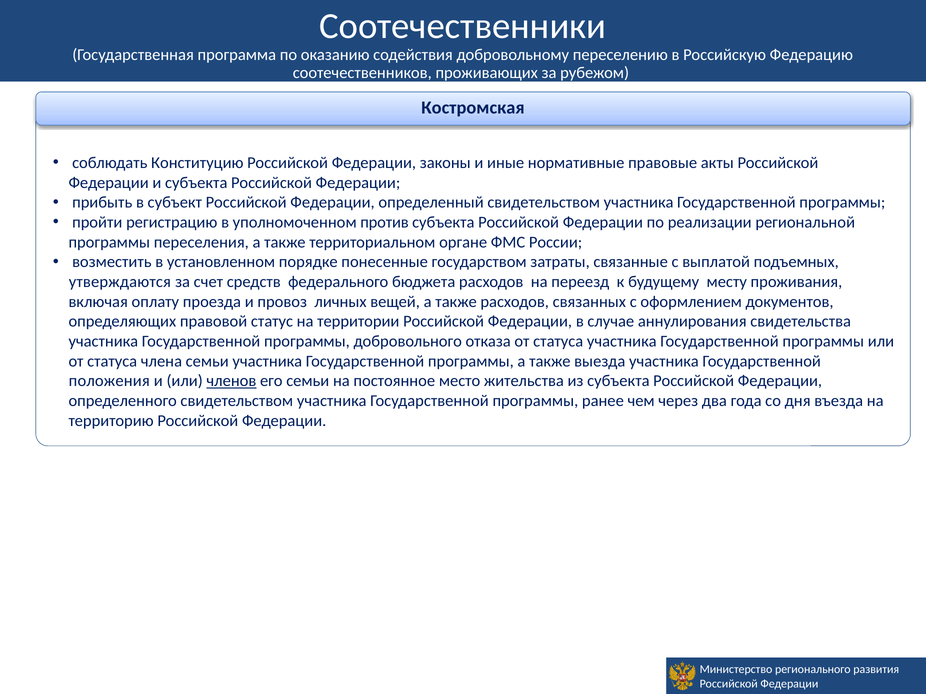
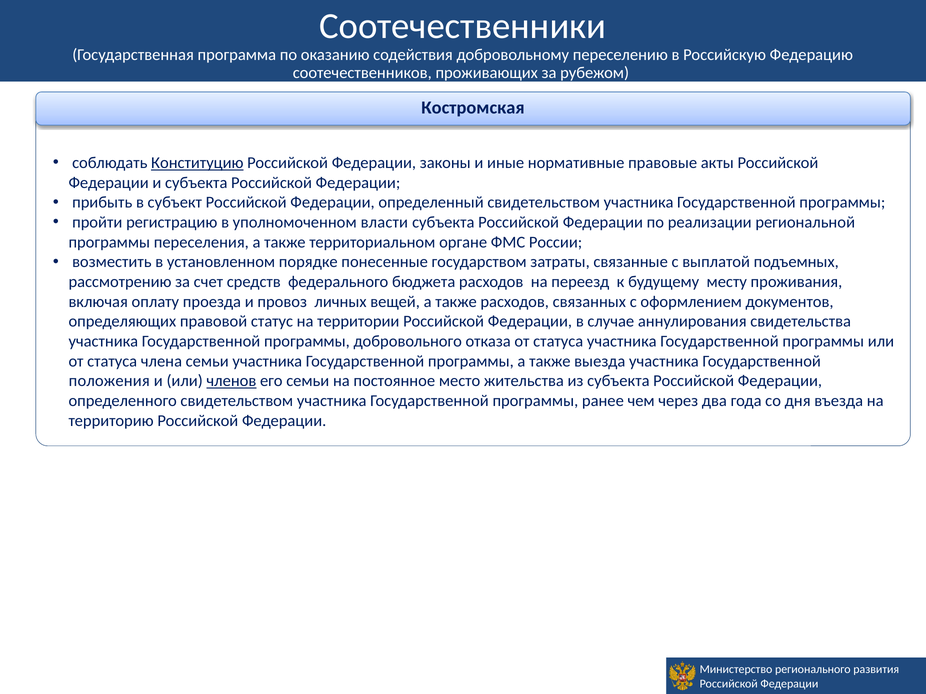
Конституцию underline: none -> present (197, 163)
против: против -> власти (384, 223)
утверждаются: утверждаются -> рассмотрению (120, 282)
